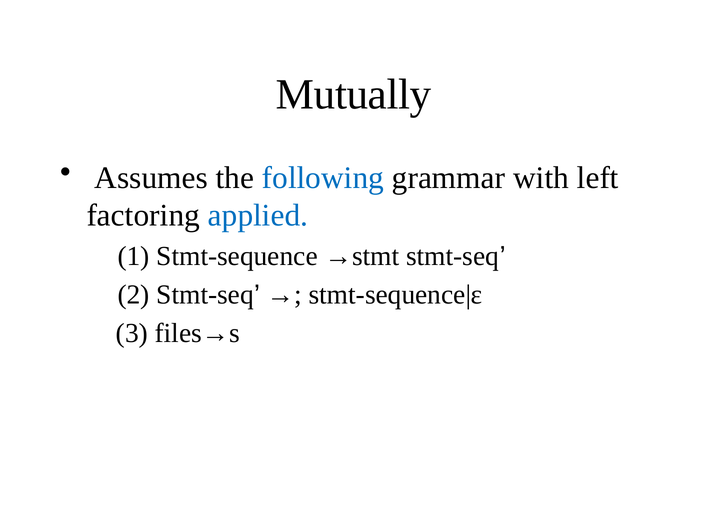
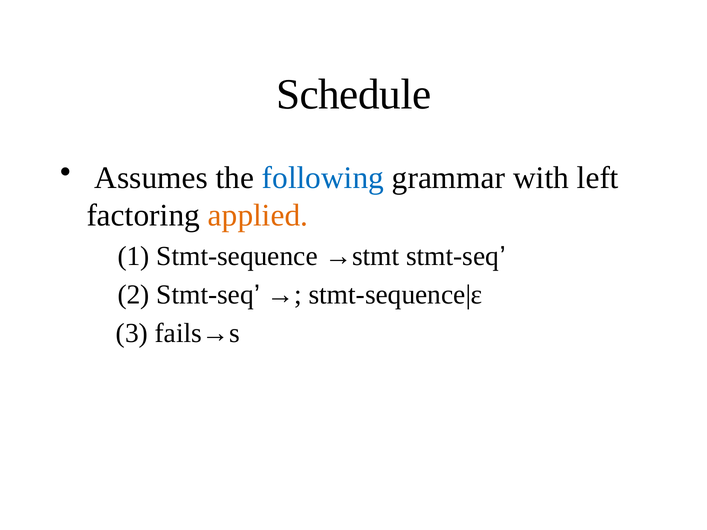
Mutually: Mutually -> Schedule (354, 94)
applied colour: blue -> orange (258, 215)
files→s: files→s -> fails→s (197, 333)
